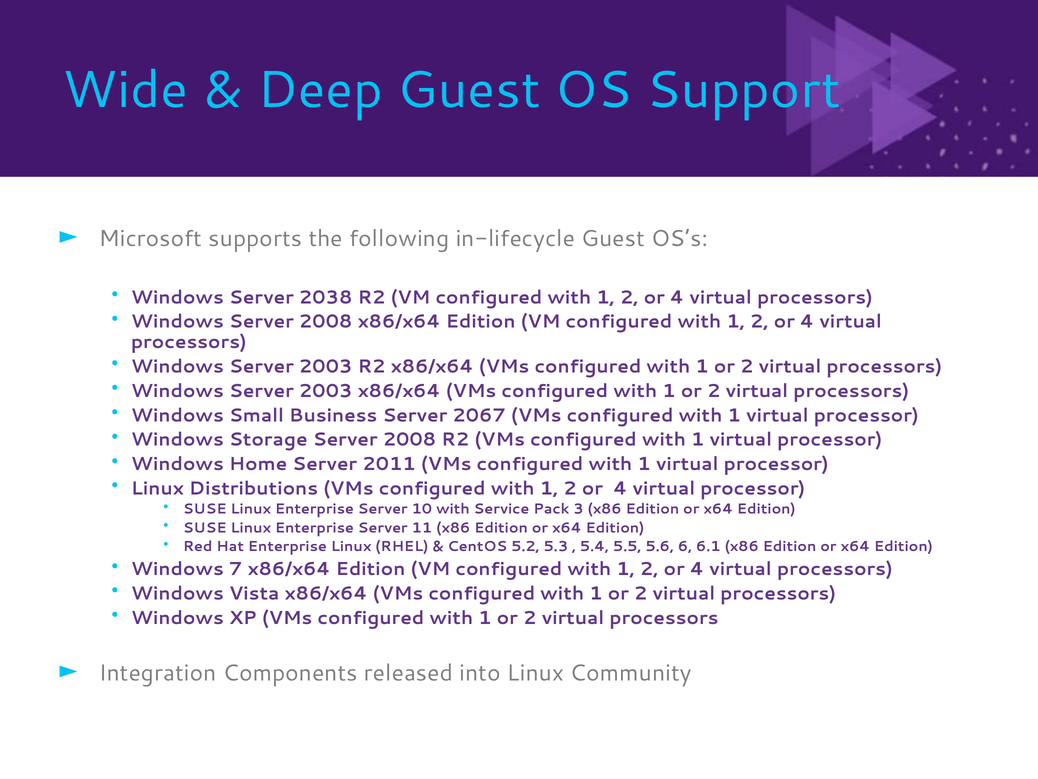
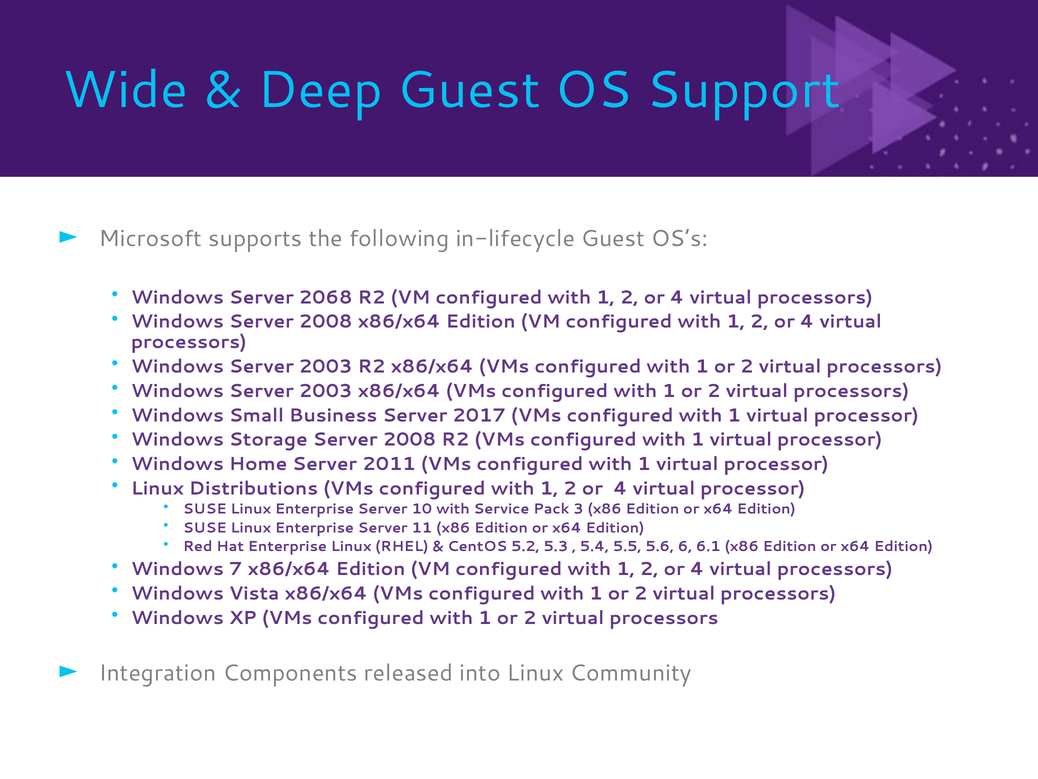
2038: 2038 -> 2068 (326, 297)
2067: 2067 -> 2017 (479, 415)
